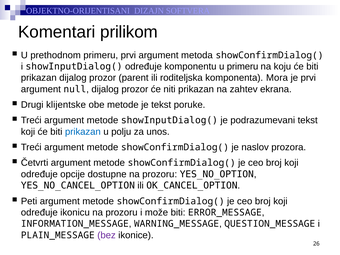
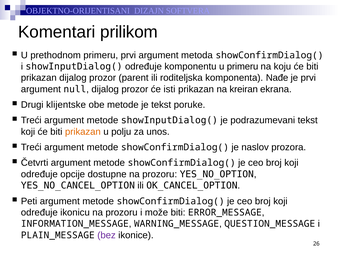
Mora: Mora -> Nađe (277, 78)
niti: niti -> isti (169, 89)
zahtev: zahtev -> kreiran (244, 89)
prikazan colour: blue -> orange (83, 132)
